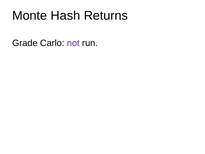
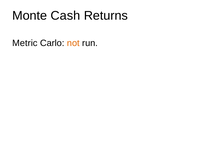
Hash: Hash -> Cash (65, 16)
Grade: Grade -> Metric (25, 43)
not colour: purple -> orange (73, 43)
